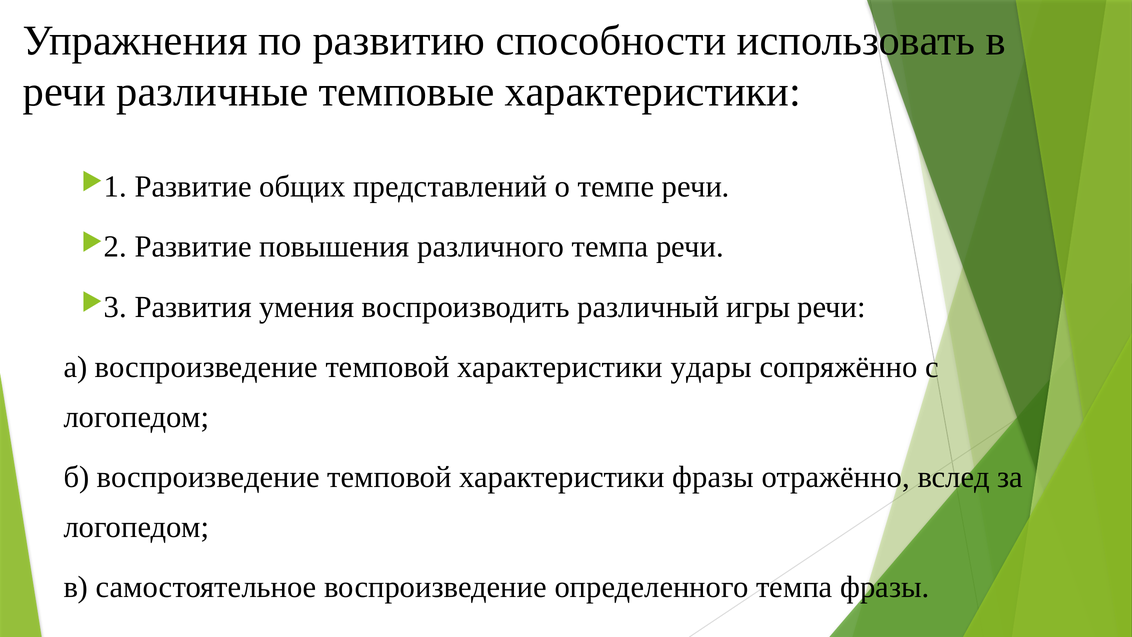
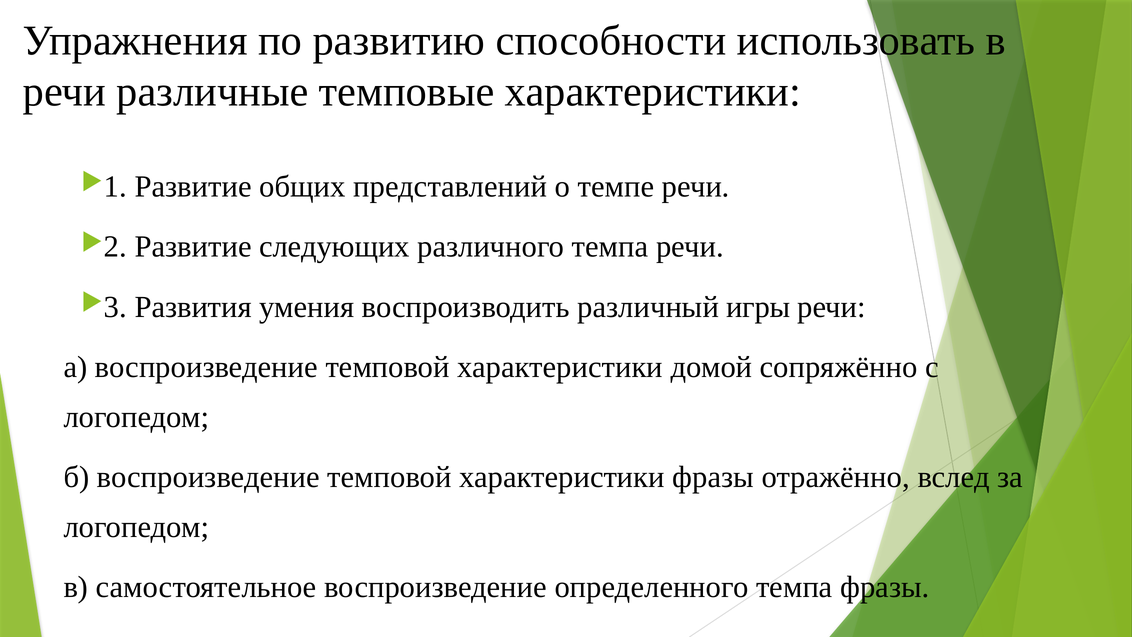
повышения: повышения -> следующих (334, 247)
удары: удары -> домой (711, 367)
